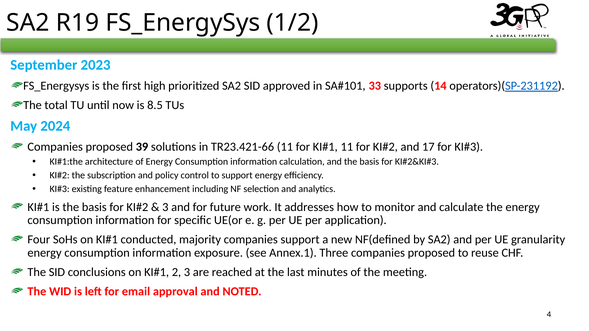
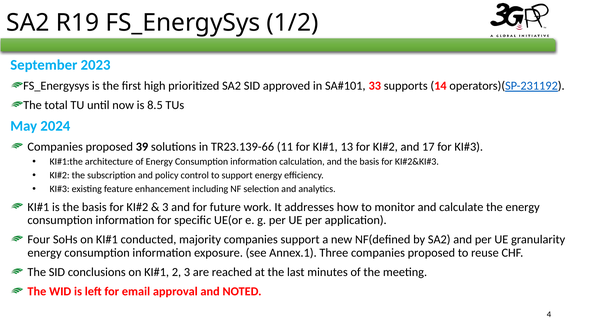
TR23.421-66: TR23.421-66 -> TR23.139-66 (242, 147)
11: 11 -> 13 (347, 147)
